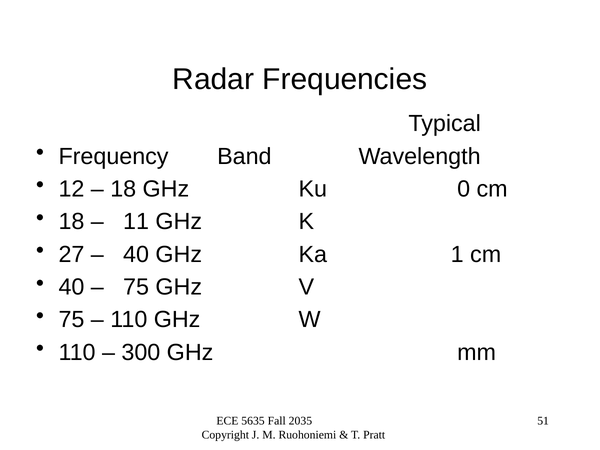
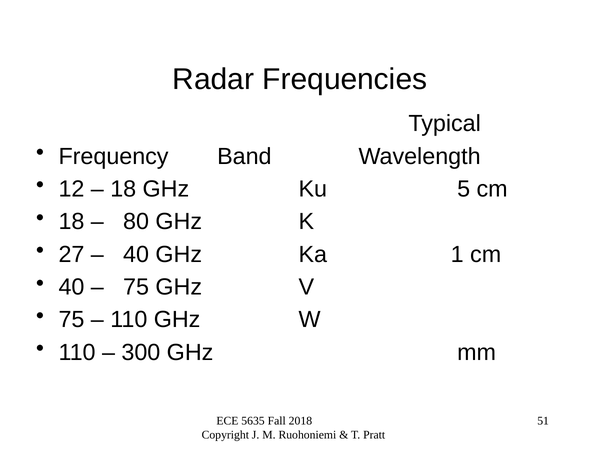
0: 0 -> 5 (464, 189)
11: 11 -> 80 (136, 222)
2035: 2035 -> 2018 (300, 421)
